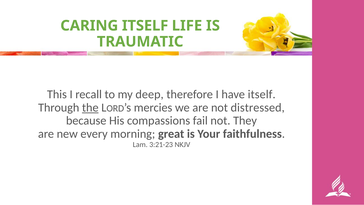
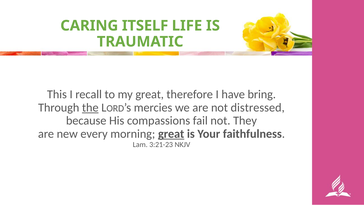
my deep: deep -> great (150, 94)
have itself: itself -> bring (262, 94)
great underline: none -> present (171, 134)
